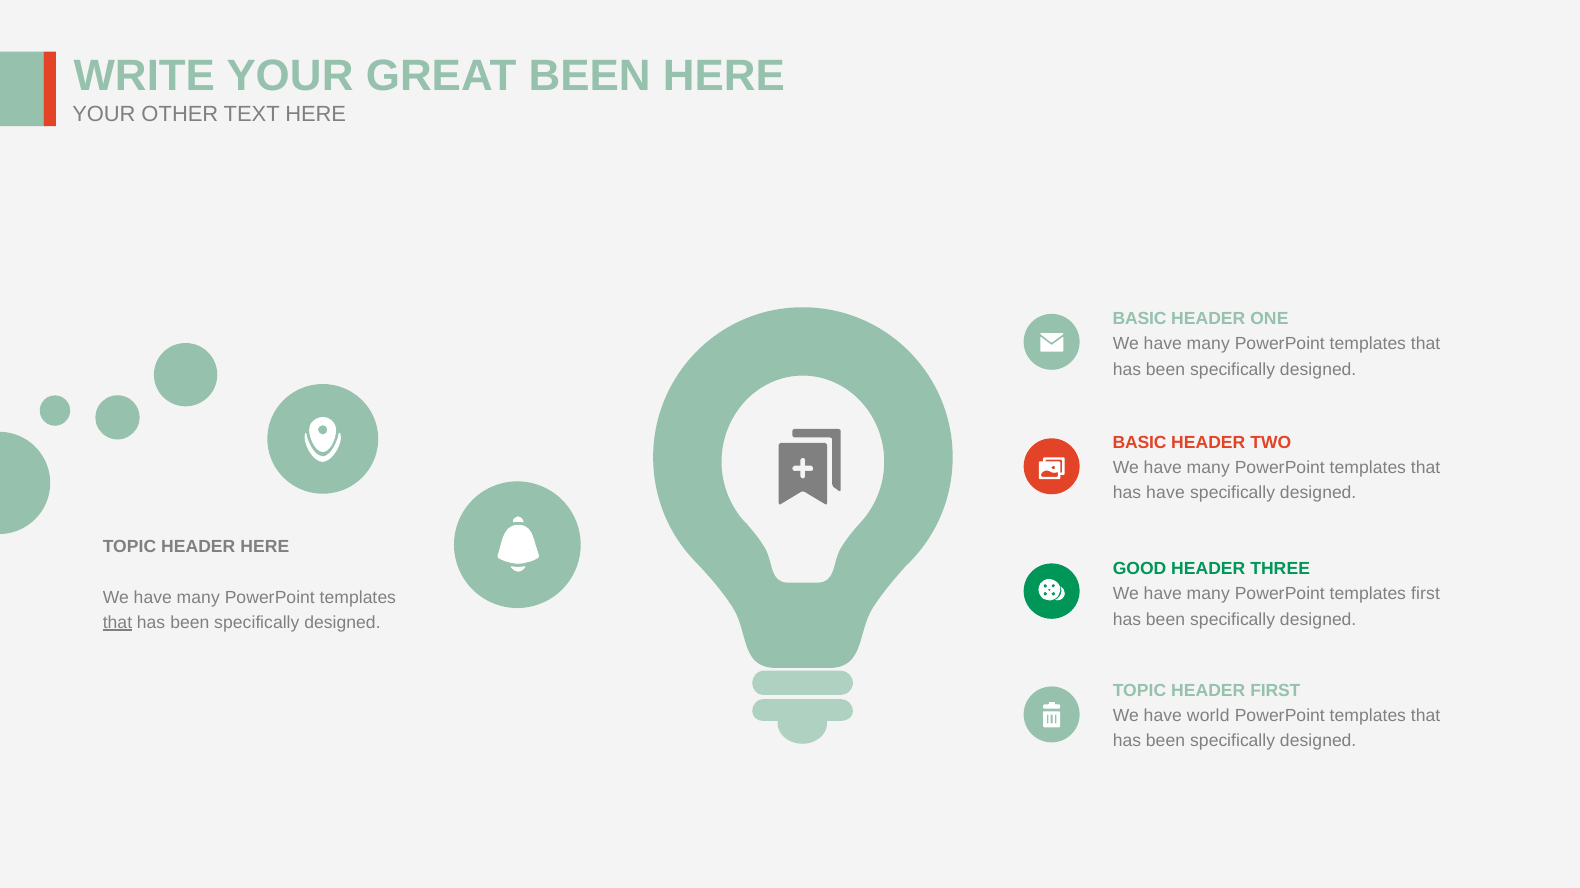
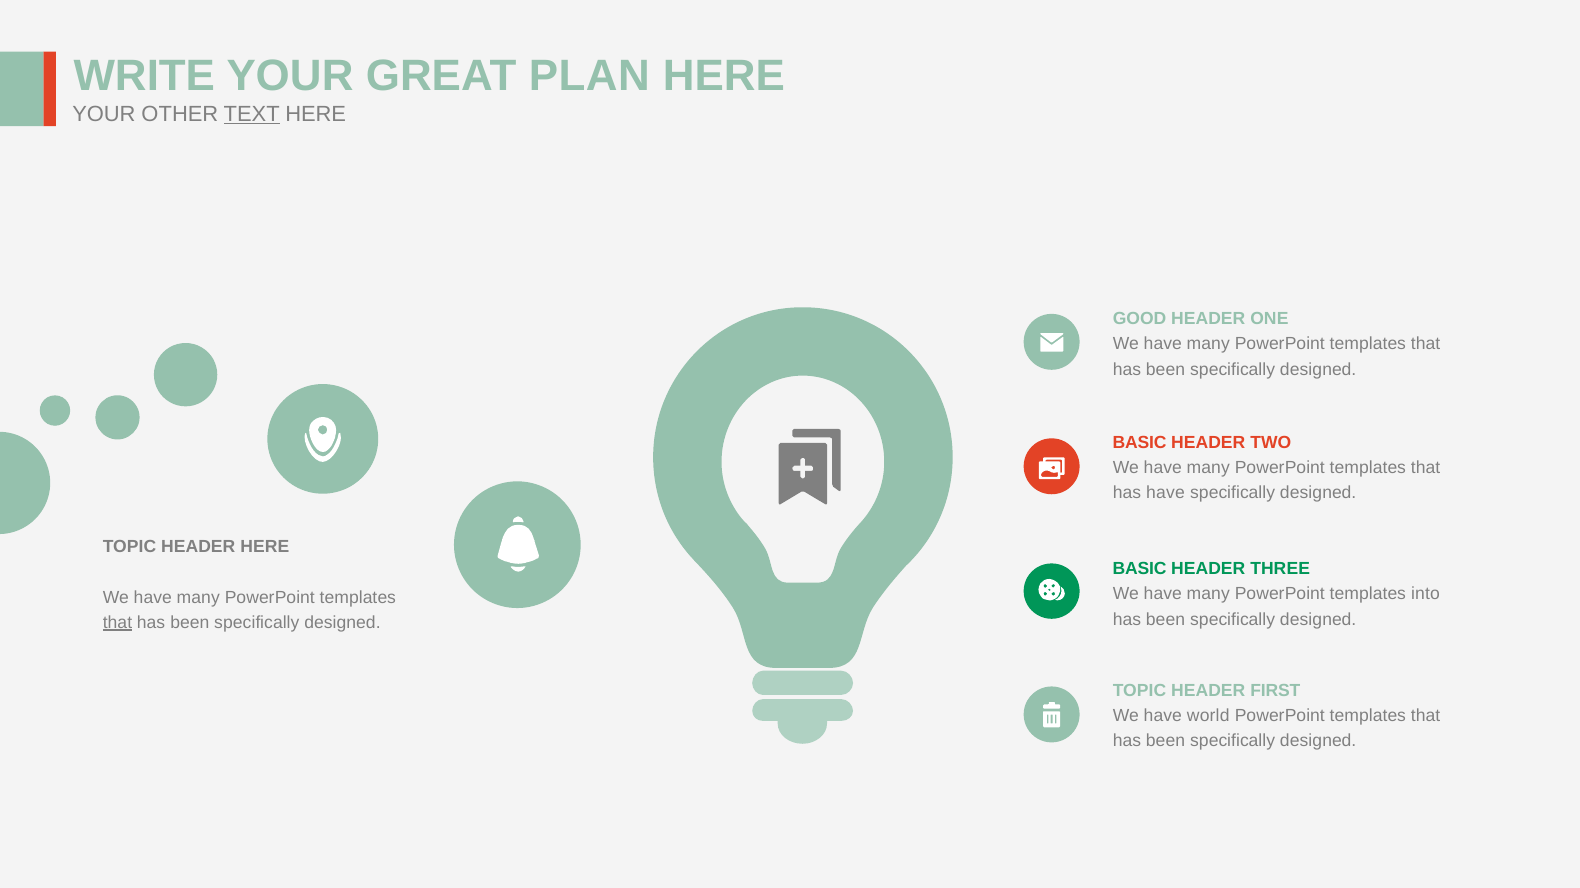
GREAT BEEN: BEEN -> PLAN (589, 76)
TEXT underline: none -> present (252, 114)
BASIC: BASIC -> GOOD (1140, 319)
GOOD: GOOD -> BASIC (1140, 569)
templates first: first -> into (1425, 594)
